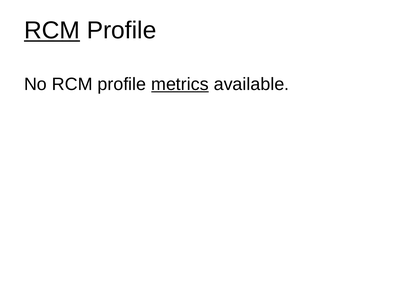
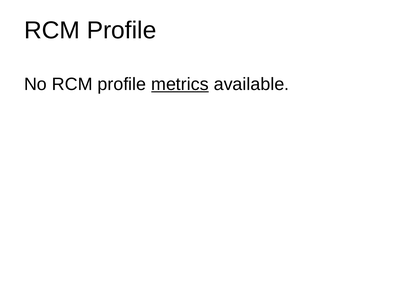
RCM underline: present -> none (52, 31)
